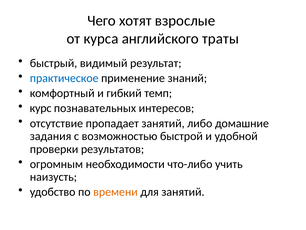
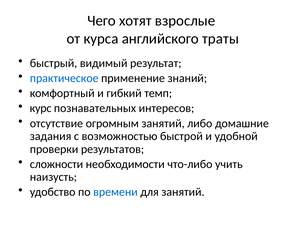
пропадает: пропадает -> огромным (112, 123)
огромным: огромным -> сложности (56, 164)
времени colour: orange -> blue (115, 192)
